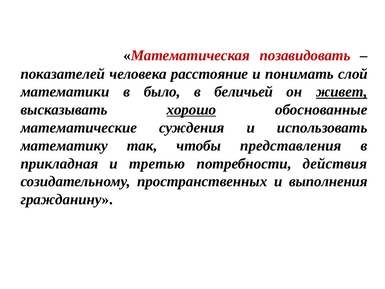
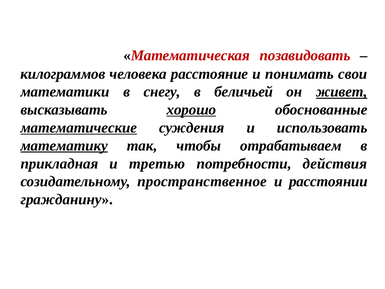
показателей: показателей -> килограммов (63, 74)
слой: слой -> свои (353, 74)
было: было -> снегу (162, 92)
математические underline: none -> present (79, 128)
математику underline: none -> present (64, 145)
представления: представления -> отрабатываем (291, 145)
пространственных: пространственных -> пространственное (202, 181)
выполнения: выполнения -> расстоянии (328, 181)
